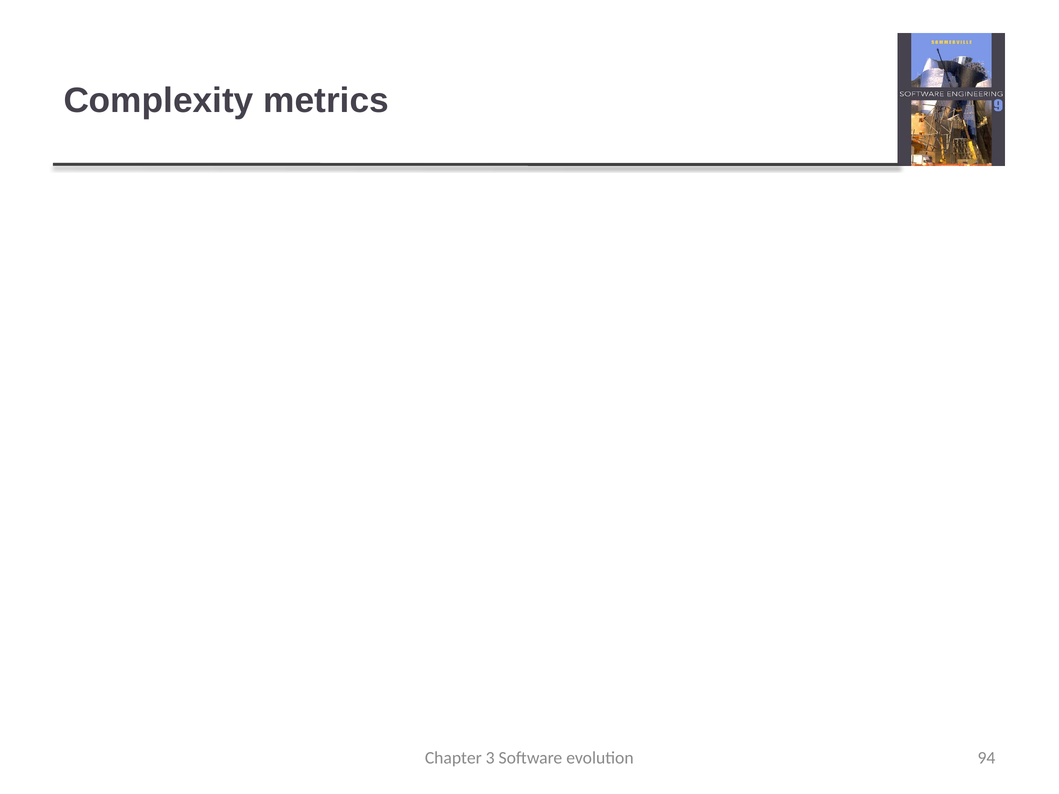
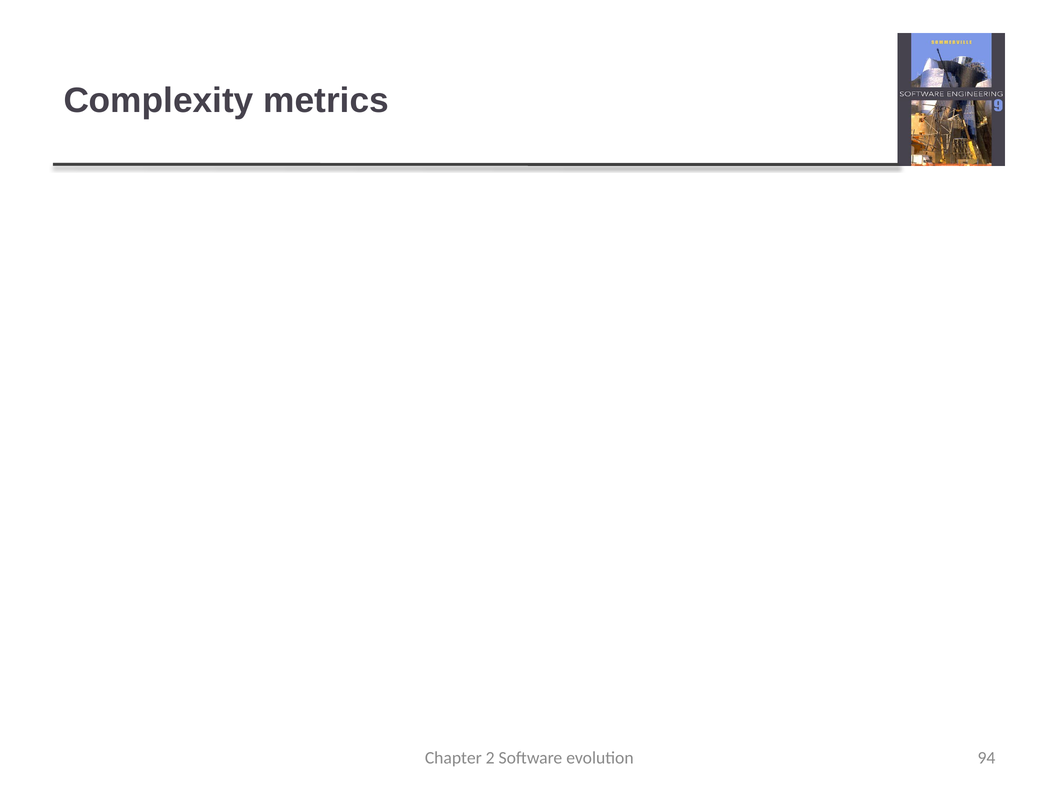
3: 3 -> 2 (490, 758)
